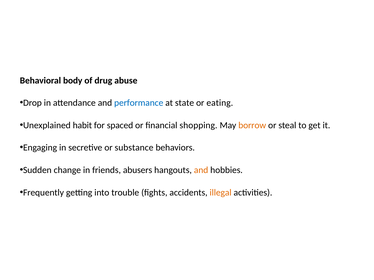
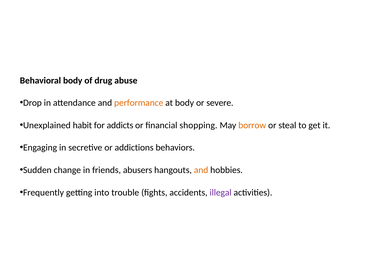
performance colour: blue -> orange (139, 103)
at state: state -> body (185, 103)
eating: eating -> severe (220, 103)
spaced: spaced -> addicts (120, 125)
substance: substance -> addictions (134, 148)
illegal colour: orange -> purple (221, 193)
